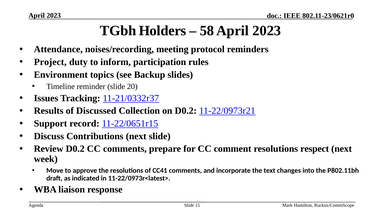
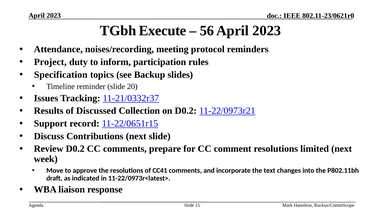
Holders: Holders -> Execute (163, 31)
58: 58 -> 56 (207, 31)
Environment: Environment -> Specification (61, 75)
respect: respect -> limited (315, 149)
